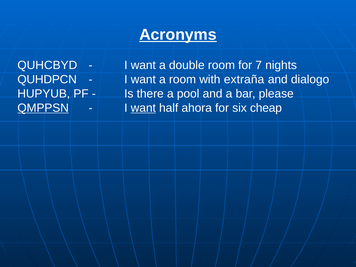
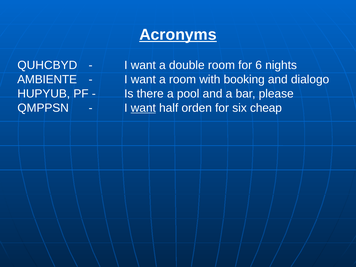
7: 7 -> 6 (259, 65)
QUHDPCN: QUHDPCN -> AMBIENTE (47, 79)
extraña: extraña -> booking (244, 79)
QMPPSN underline: present -> none (43, 108)
ahora: ahora -> orden (197, 108)
